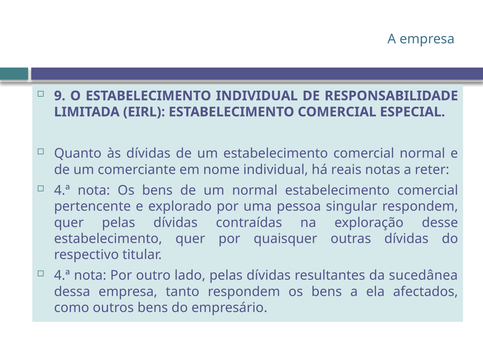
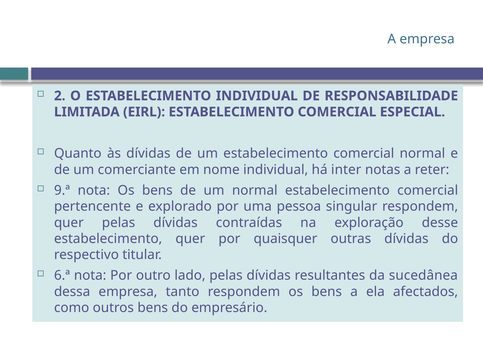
9: 9 -> 2 (60, 96)
reais: reais -> inter (346, 170)
4.ª: 4.ª -> 9.ª (62, 191)
4.ª: 4.ª -> 6.ª (62, 276)
